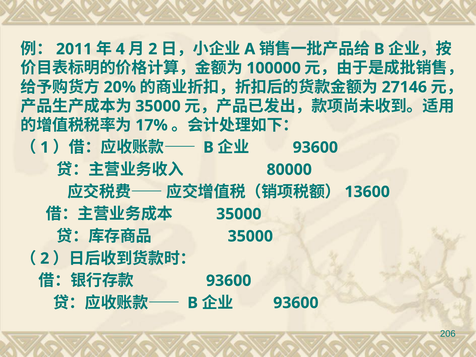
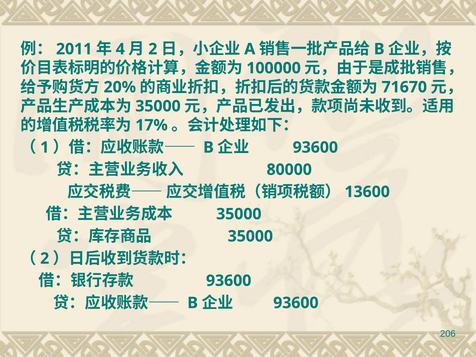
27146: 27146 -> 71670 (404, 87)
